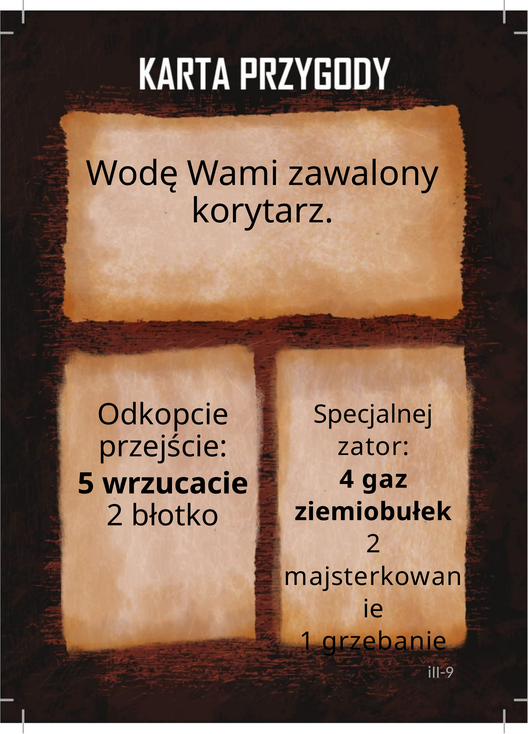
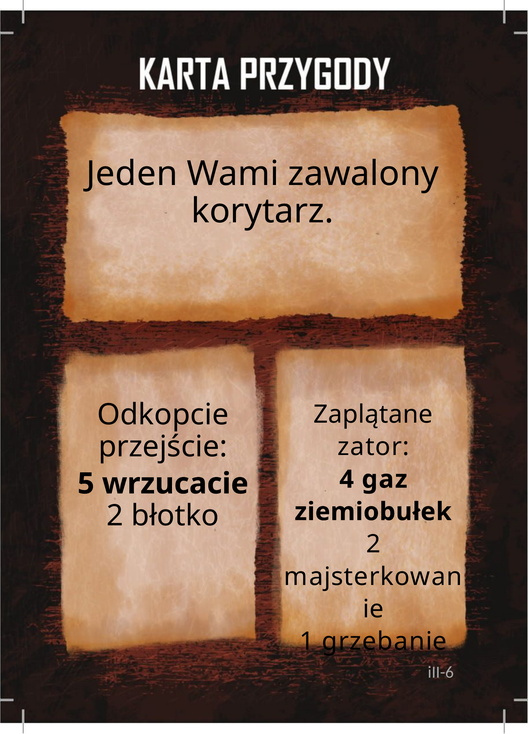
Wodę: Wodę -> Jeden (132, 174)
Specjalnej: Specjalnej -> Zaplątane (373, 415)
iII-9: iII-9 -> iII-6 (441, 673)
